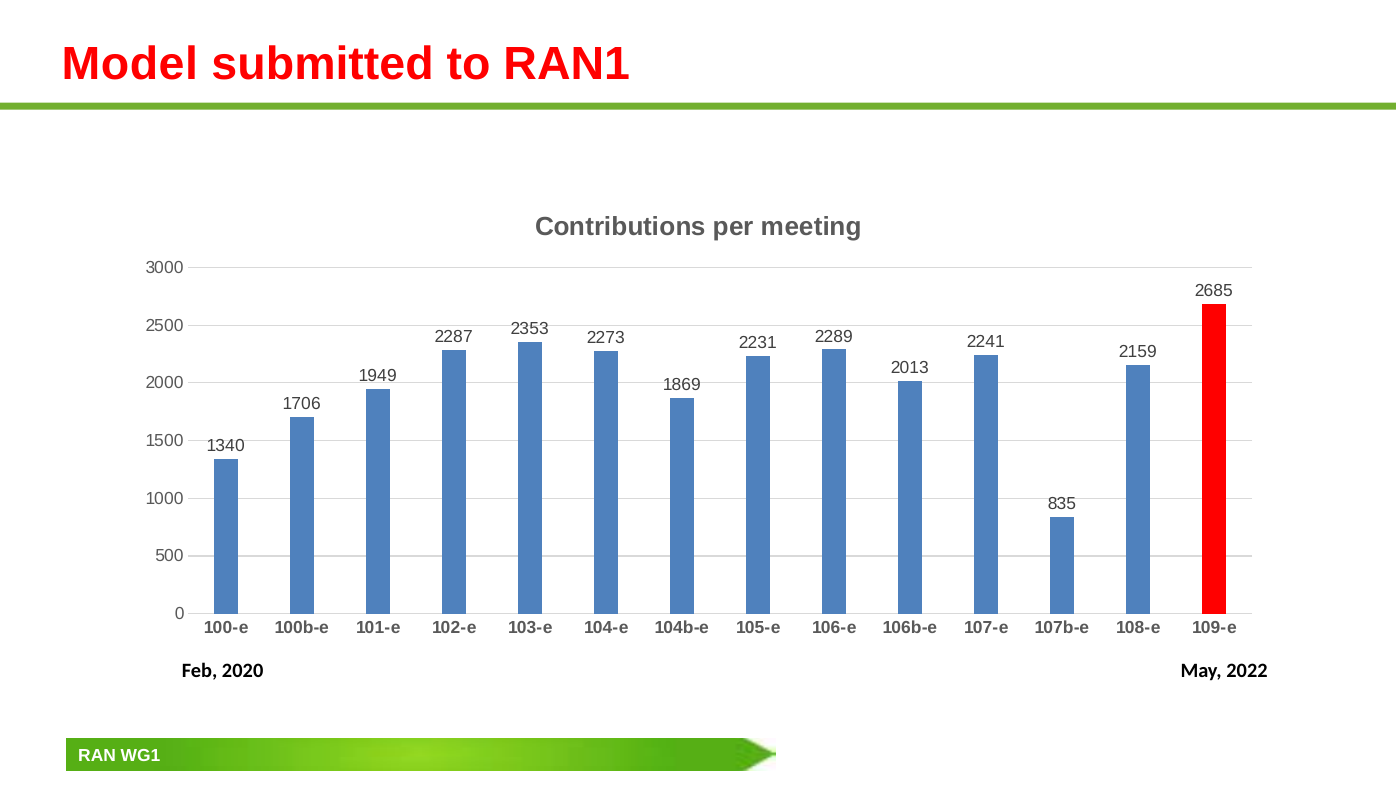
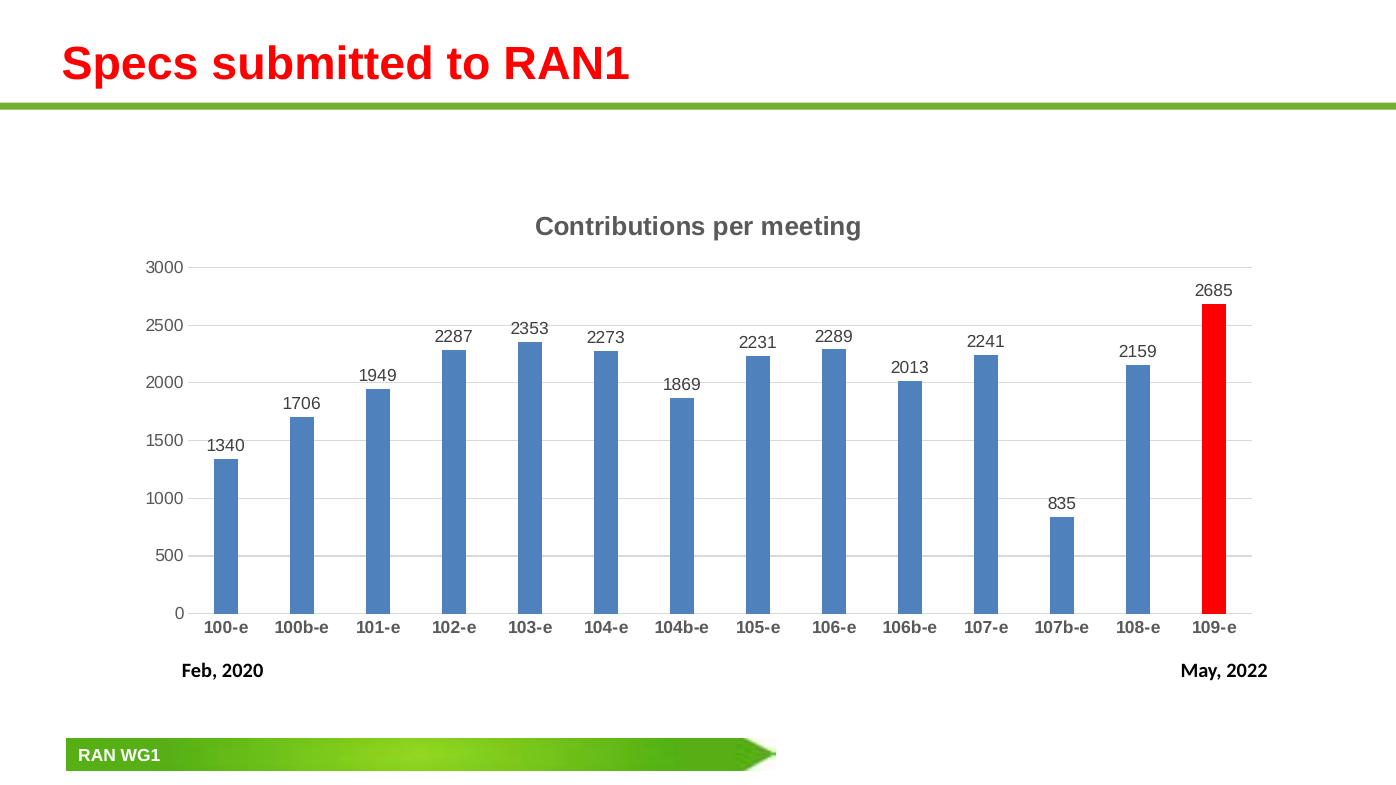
Model: Model -> Specs (130, 64)
